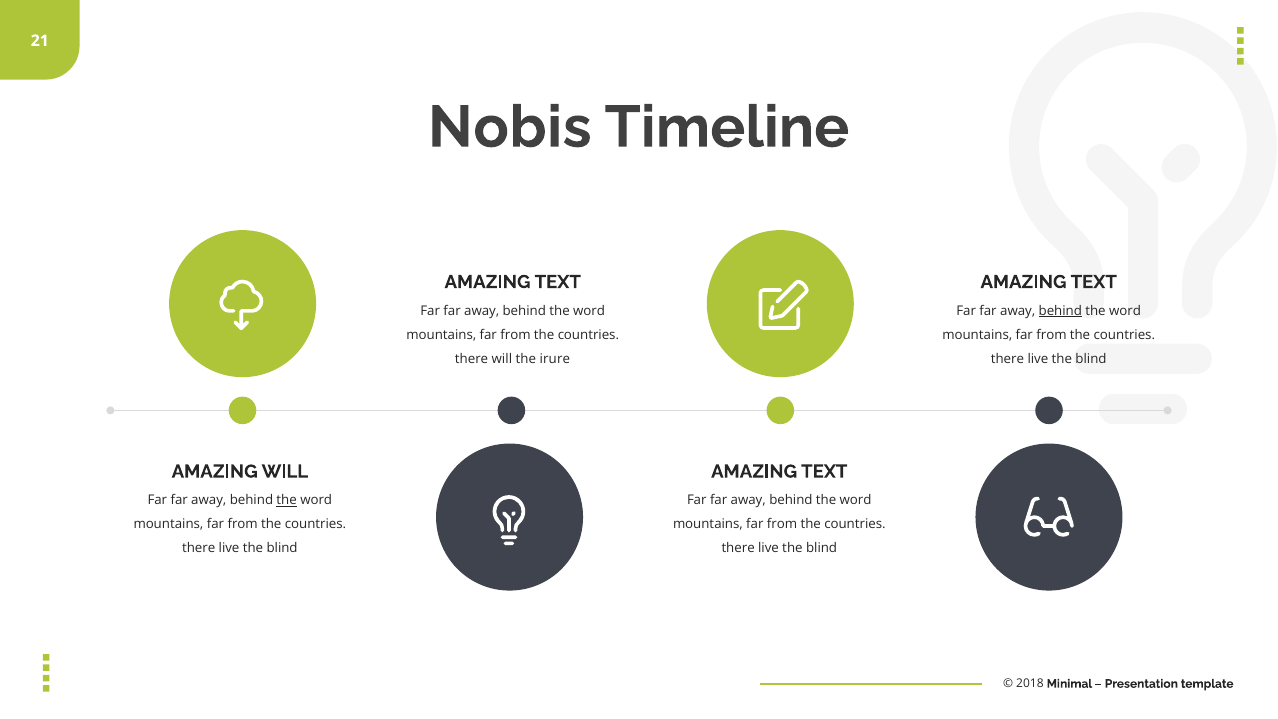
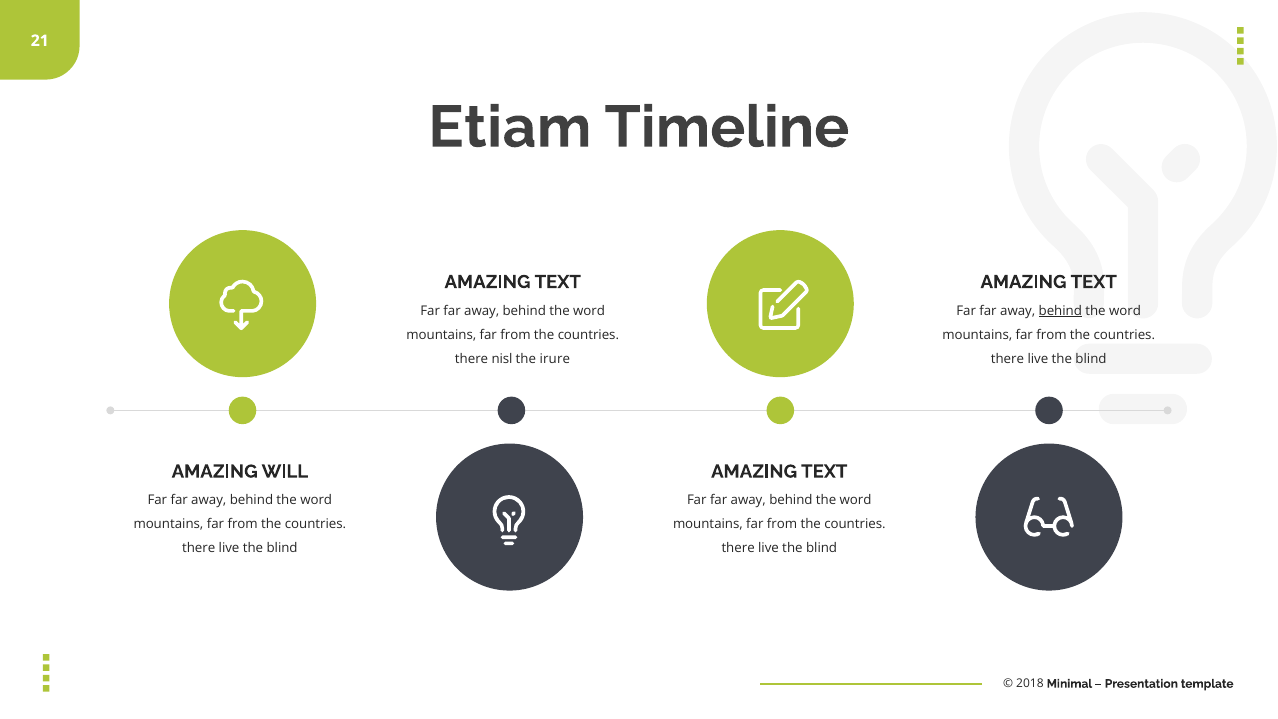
Nobis: Nobis -> Etiam (510, 127)
there will: will -> nisl (502, 359)
the underline: present -> none (287, 500)
